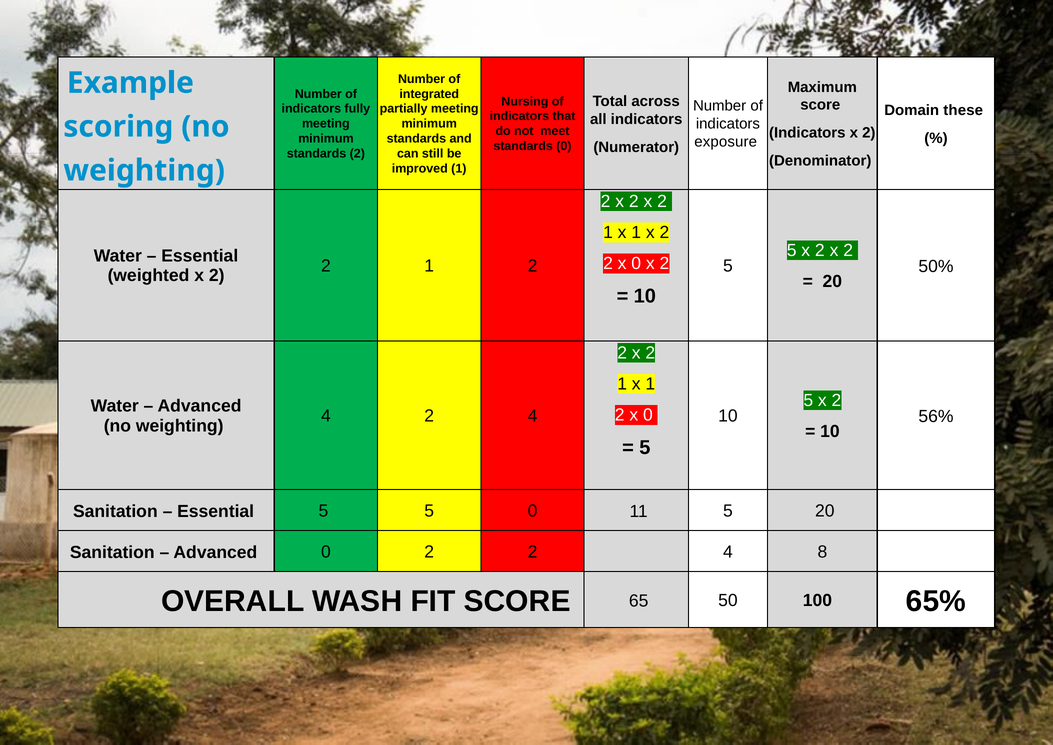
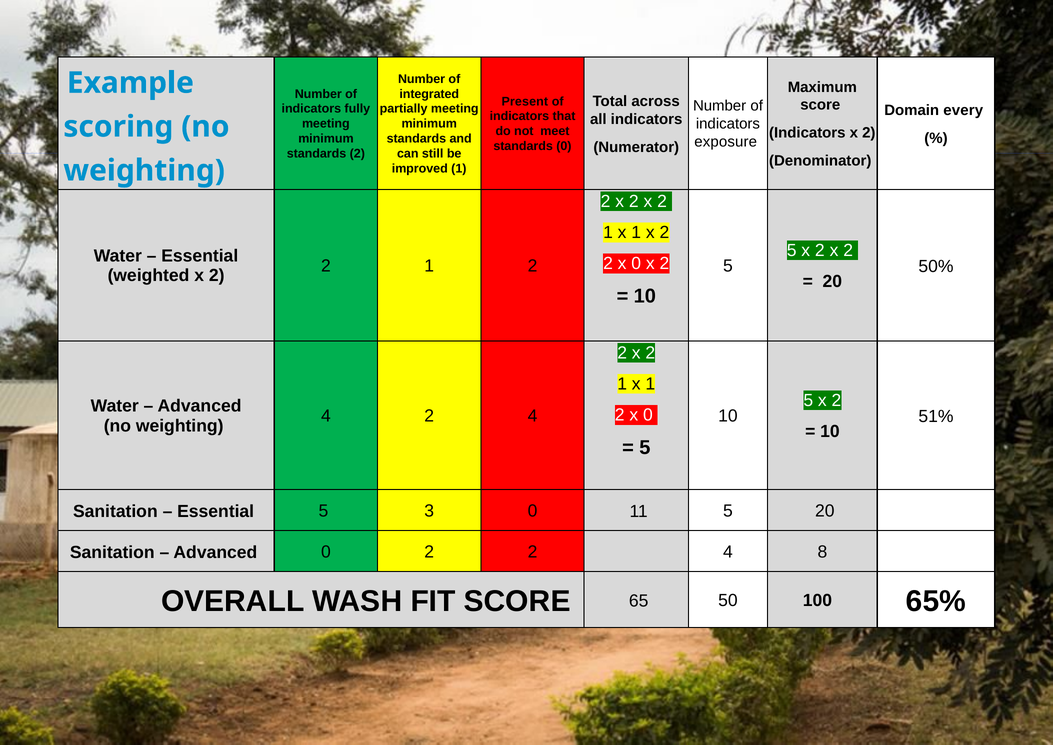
Nursing: Nursing -> Present (525, 101)
these: these -> every (963, 110)
56%: 56% -> 51% (936, 416)
Essential 5 5: 5 -> 3 (429, 511)
